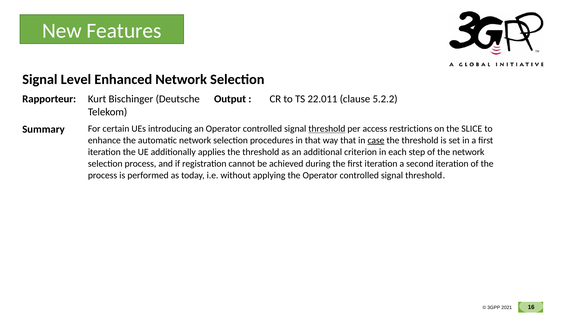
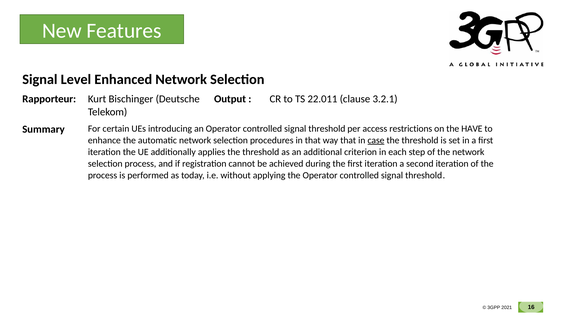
5.2.2: 5.2.2 -> 3.2.1 (385, 99)
threshold underline: present -> none (327, 129)
SLICE: SLICE -> HAVE (472, 129)
